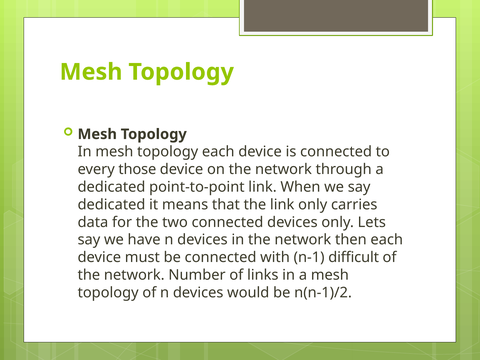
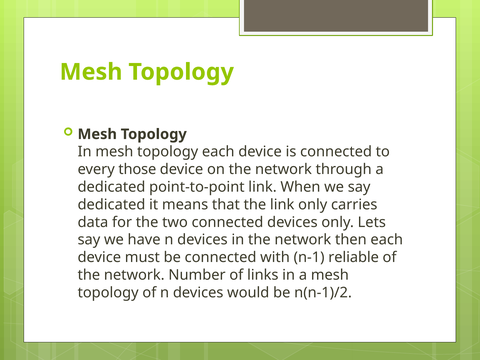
difficult: difficult -> reliable (354, 257)
